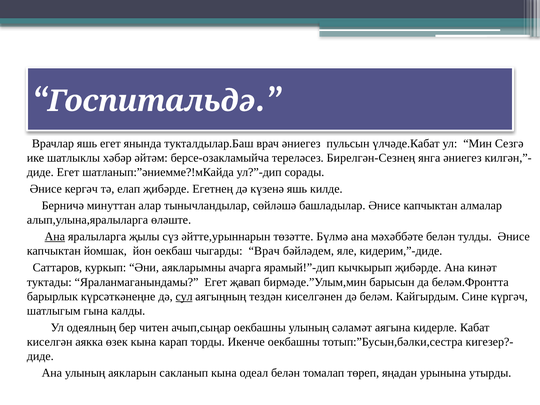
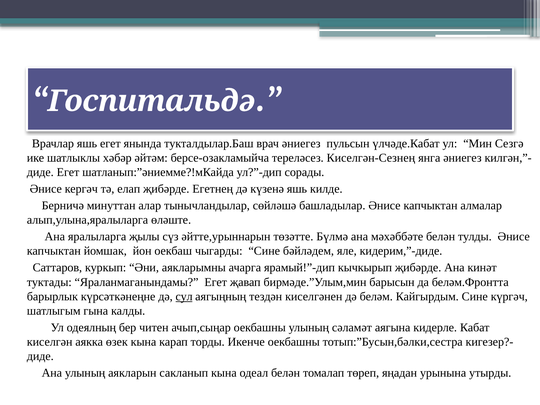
Бирелгән-Сезнең: Бирелгән-Сезнең -> Киселгән-Сезнең (371, 158)
Ана underline: present -> none (55, 237)
чыгарды Врач: Врач -> Сине (264, 251)
